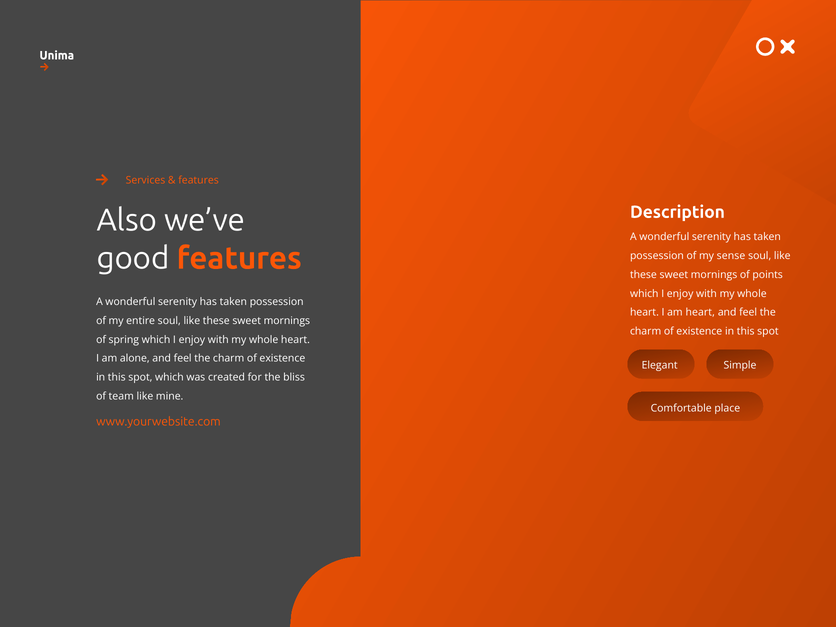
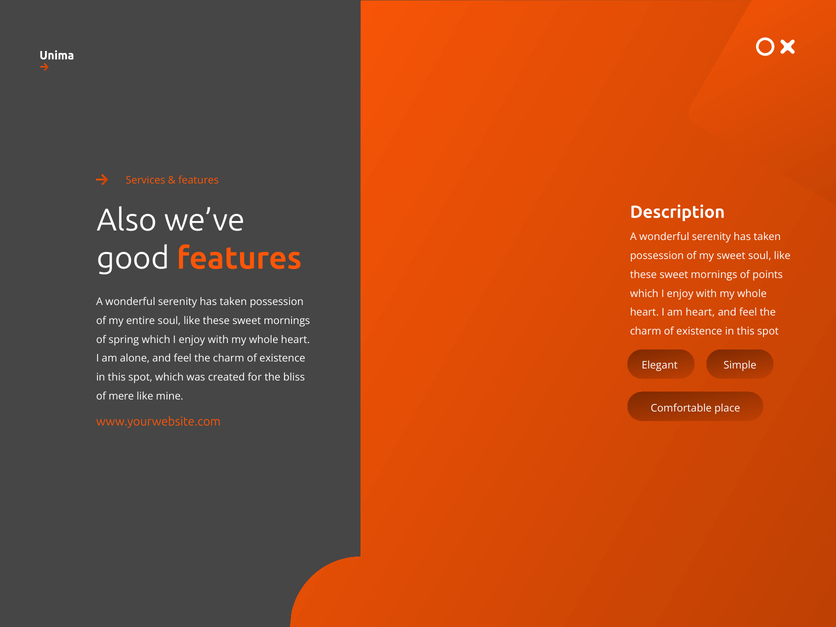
my sense: sense -> sweet (731, 256)
team: team -> mere (121, 396)
